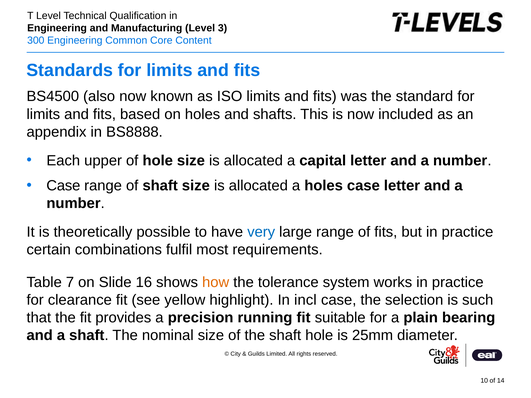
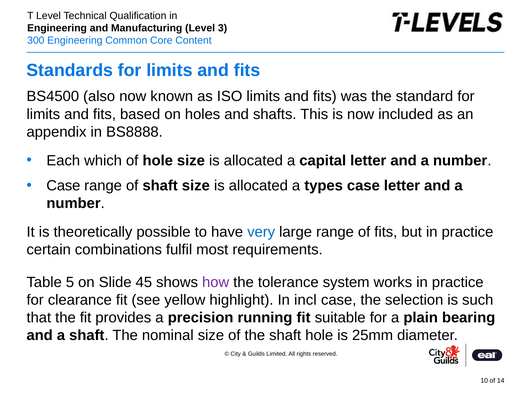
upper: upper -> which (103, 161)
a holes: holes -> types (324, 186)
7: 7 -> 5 (70, 282)
16: 16 -> 45 (144, 282)
how colour: orange -> purple (216, 282)
